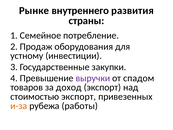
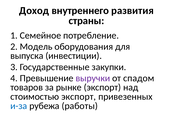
Рынке: Рынке -> Доход (34, 10)
Продаж: Продаж -> Модель (36, 46)
устному: устному -> выпуска (27, 56)
доход: доход -> рынке (69, 87)
и-за colour: orange -> blue (19, 106)
